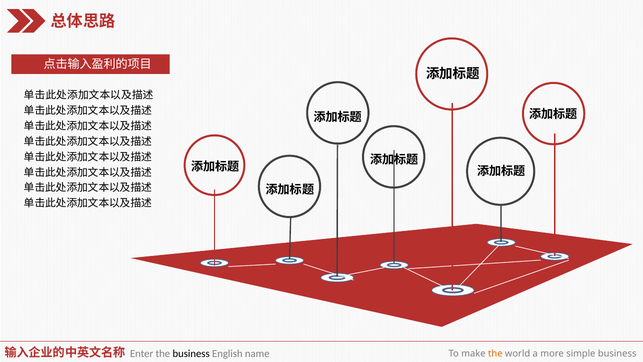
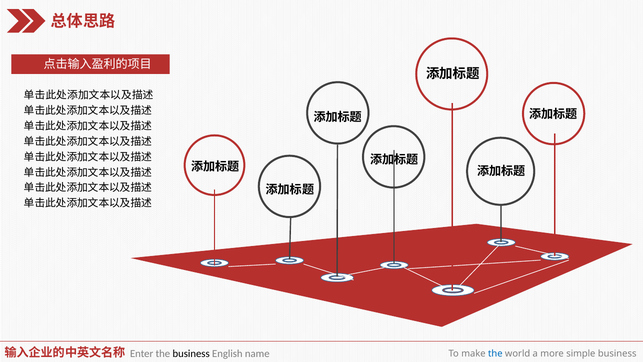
the colour: orange -> blue (495, 353)
